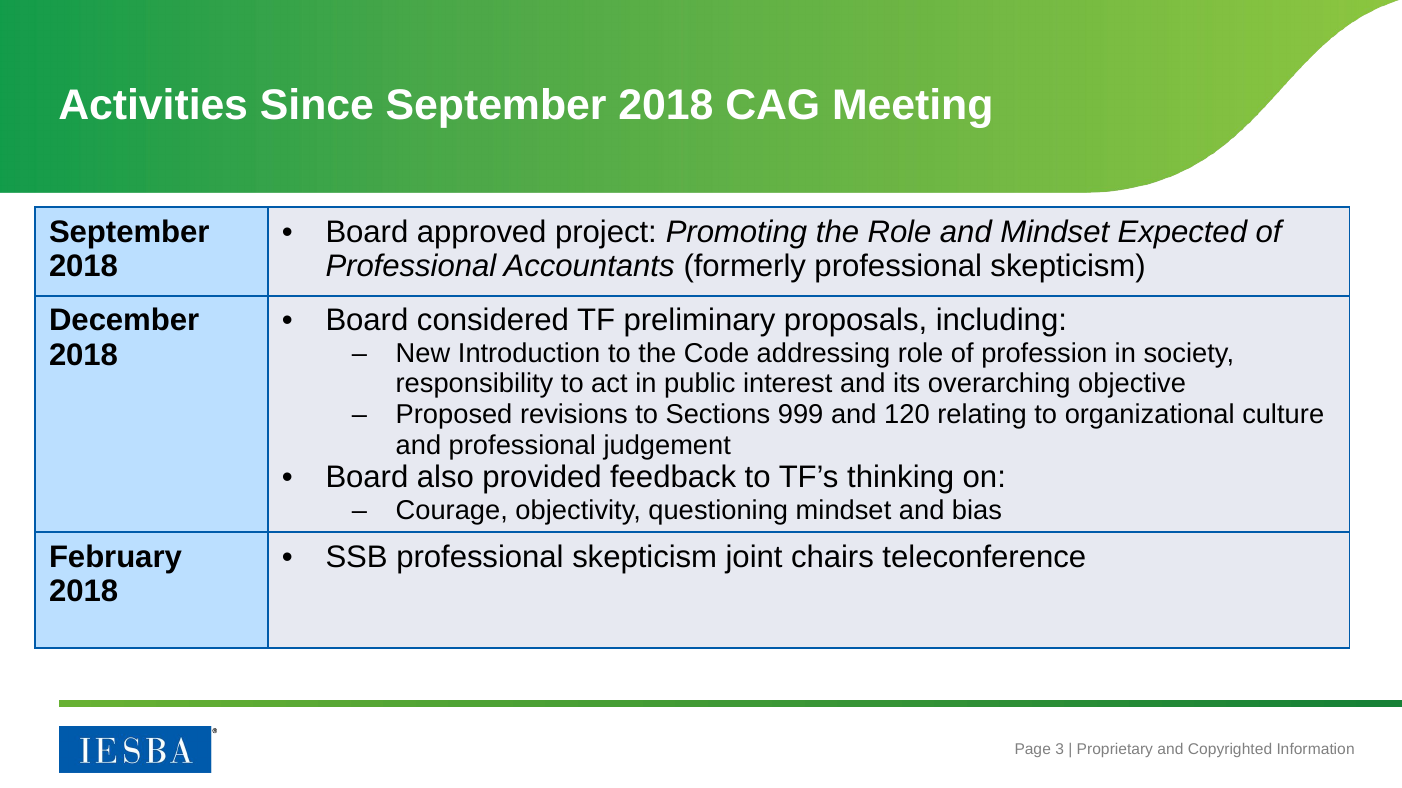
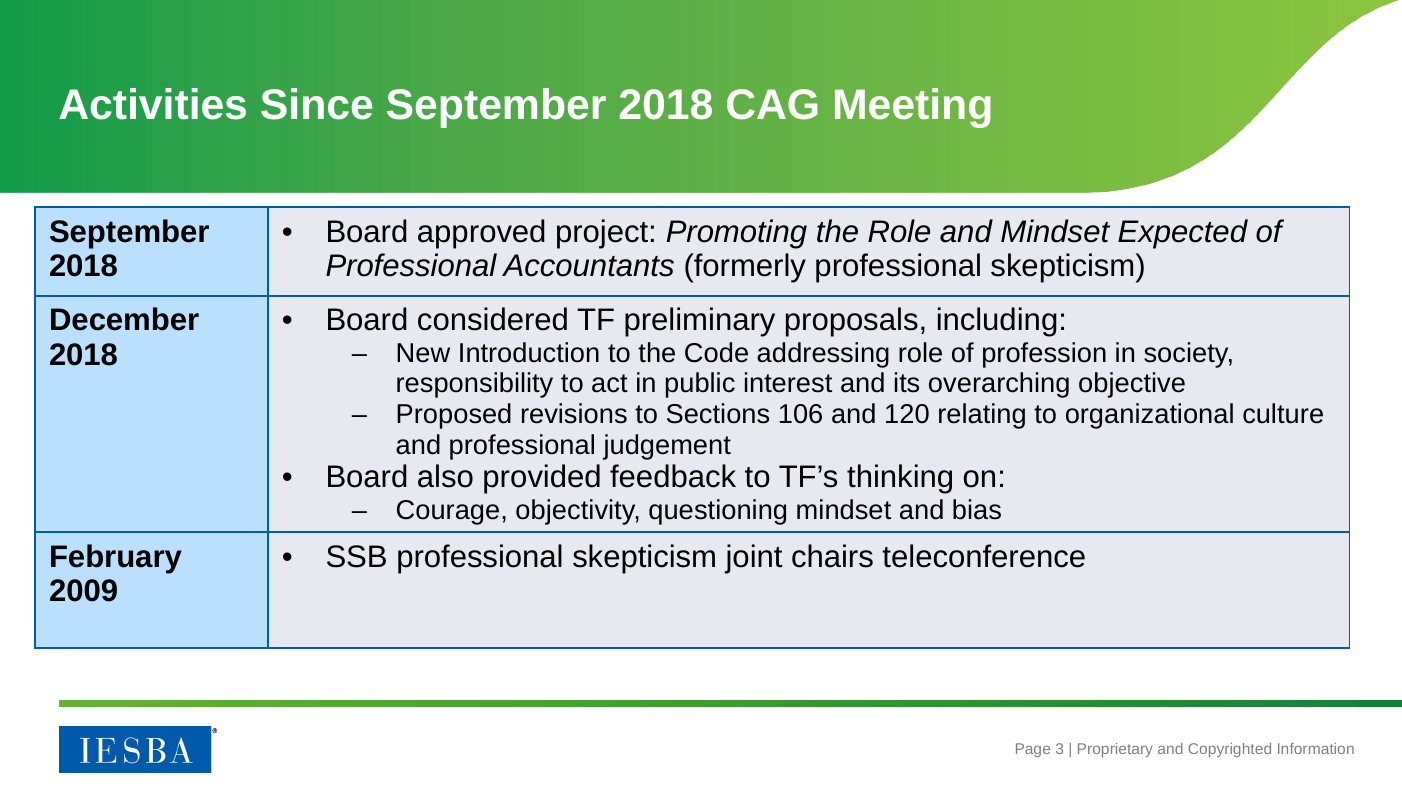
999: 999 -> 106 (801, 415)
2018: 2018 -> 2009 (84, 592)
